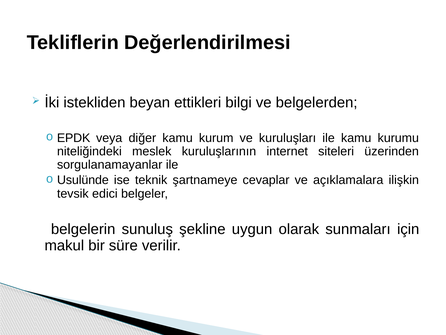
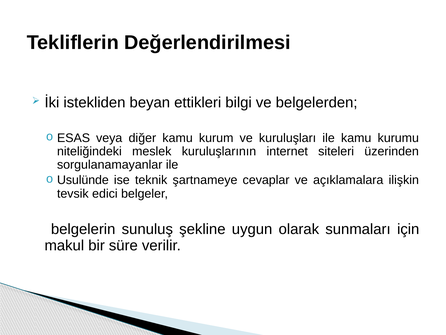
EPDK: EPDK -> ESAS (74, 138)
